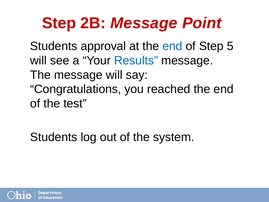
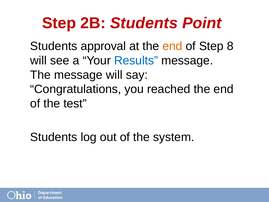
2B Message: Message -> Students (144, 23)
end colour: blue -> orange (172, 46)
5: 5 -> 8 (230, 46)
